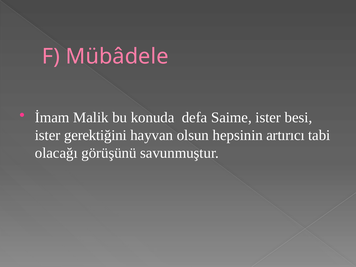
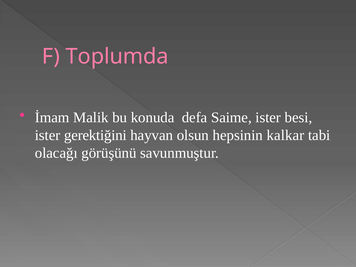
Mübâdele: Mübâdele -> Toplumda (117, 57)
artırıcı: artırıcı -> kalkar (285, 135)
